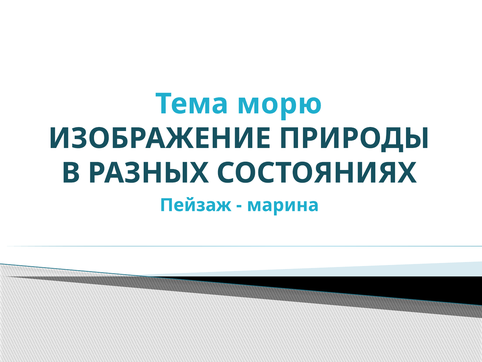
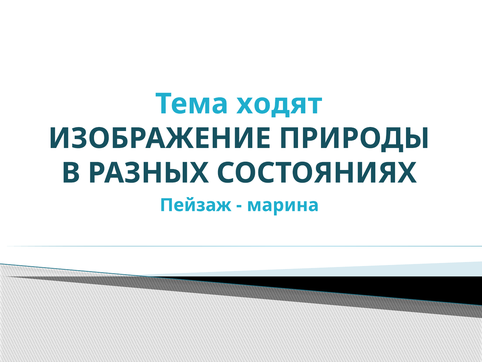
морю: морю -> ходят (279, 104)
